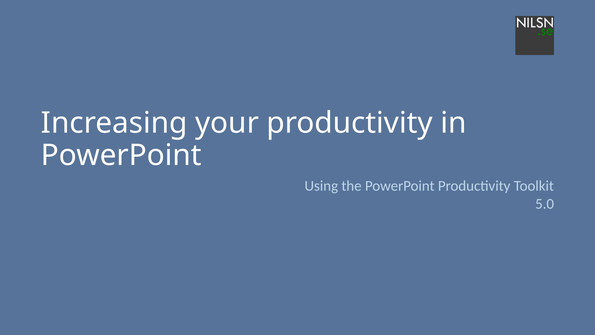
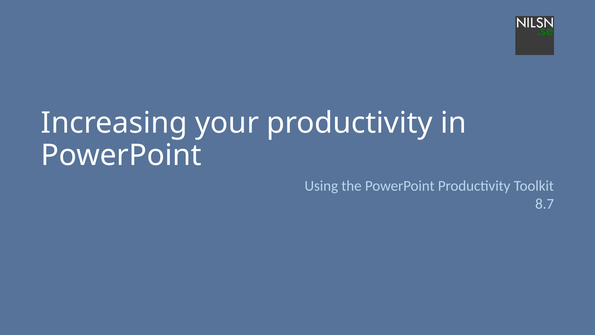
5.0: 5.0 -> 8.7 (545, 204)
